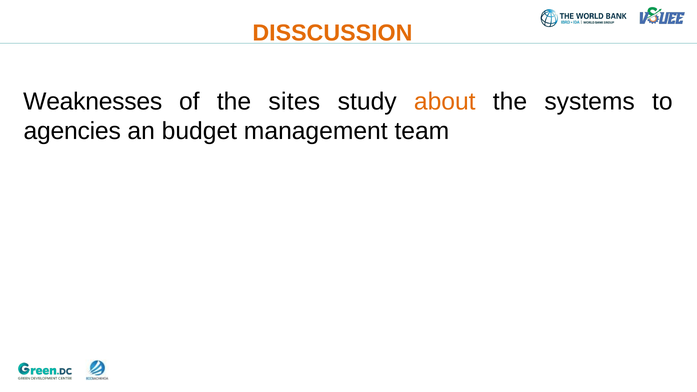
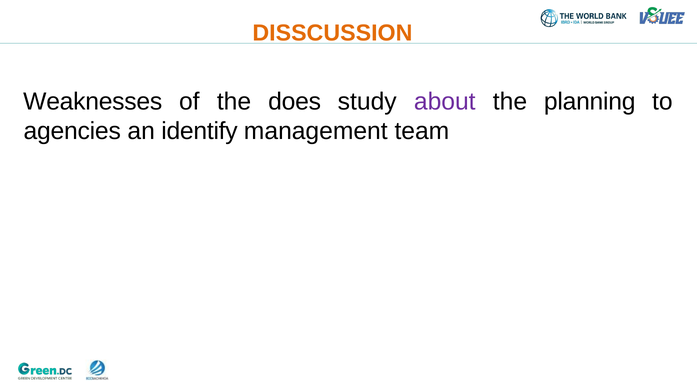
sites: sites -> does (295, 102)
about colour: orange -> purple (445, 102)
systems: systems -> planning (590, 102)
budget: budget -> identify (199, 131)
